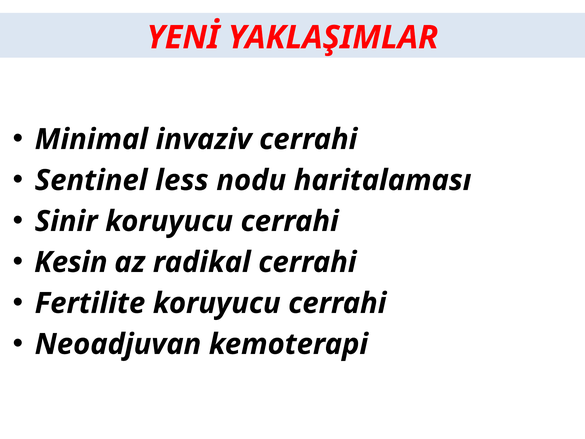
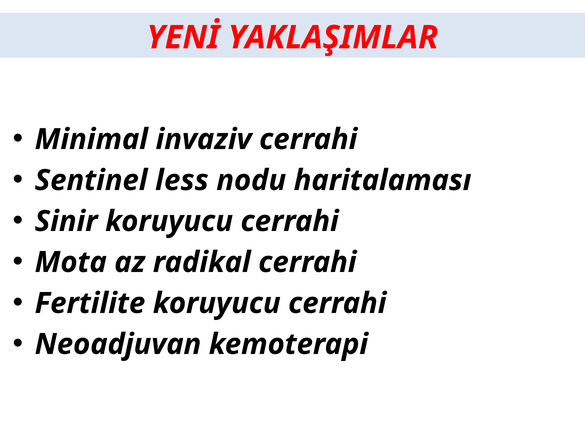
Kesin: Kesin -> Mota (71, 262)
